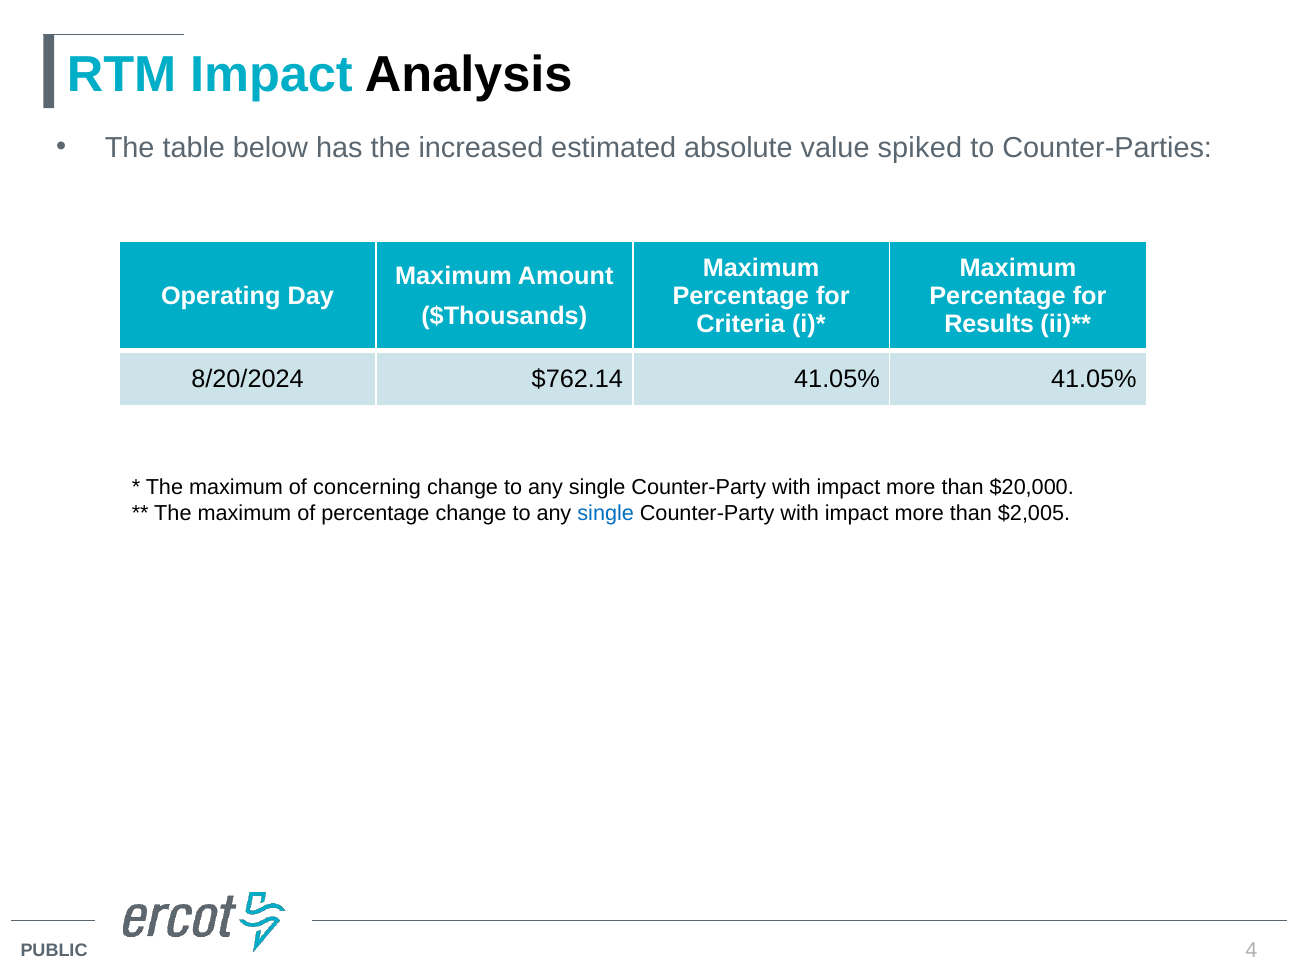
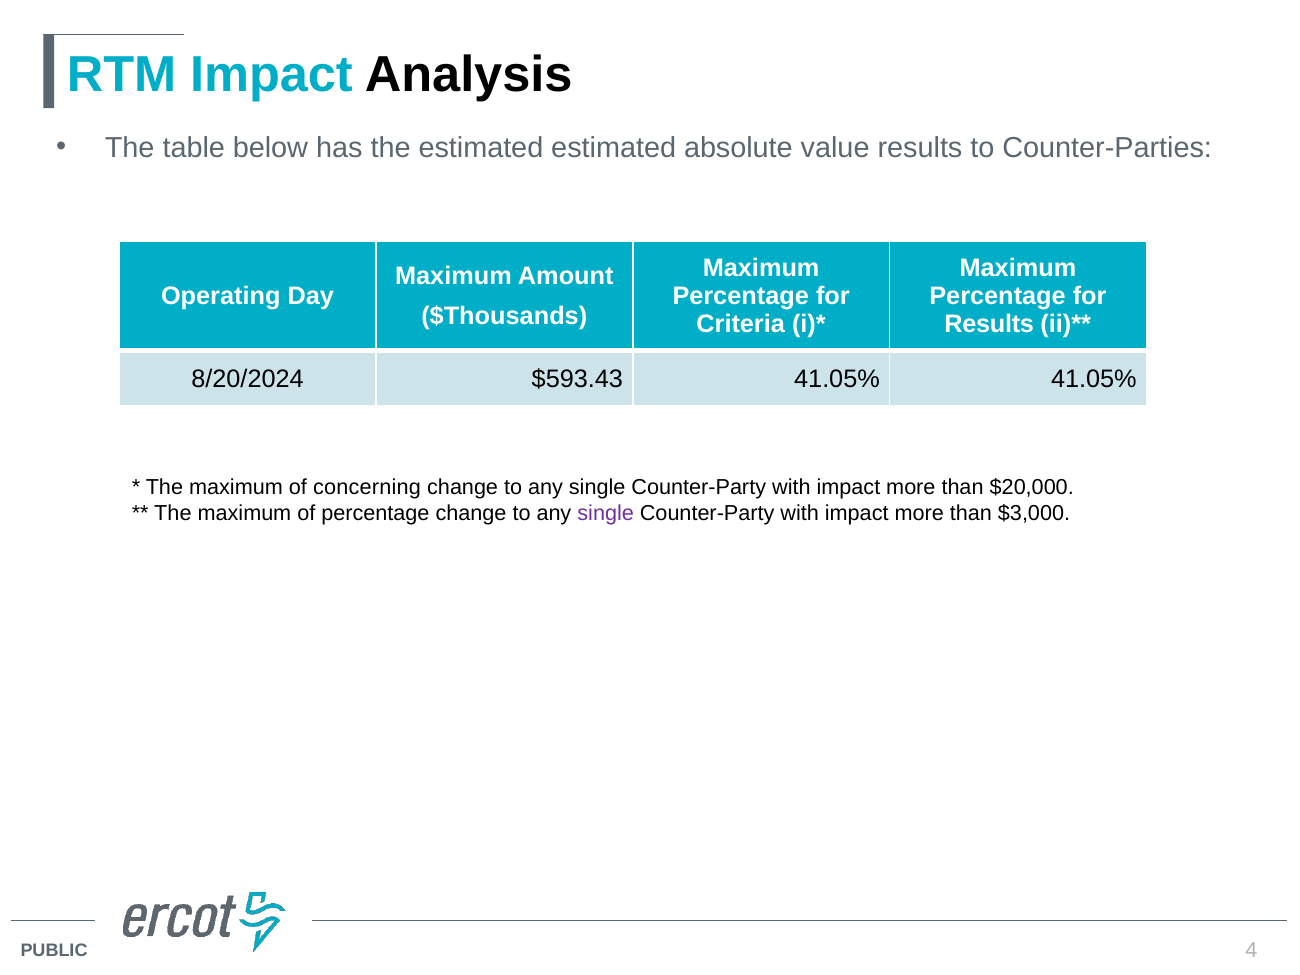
the increased: increased -> estimated (481, 148)
value spiked: spiked -> results (920, 148)
$762.14: $762.14 -> $593.43 (577, 379)
single colour: blue -> purple (606, 513)
$2,005: $2,005 -> $3,000 (1034, 513)
